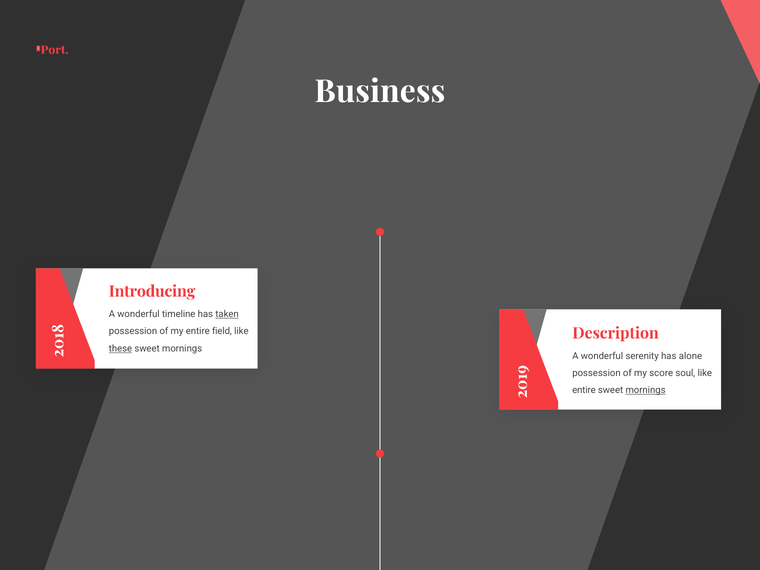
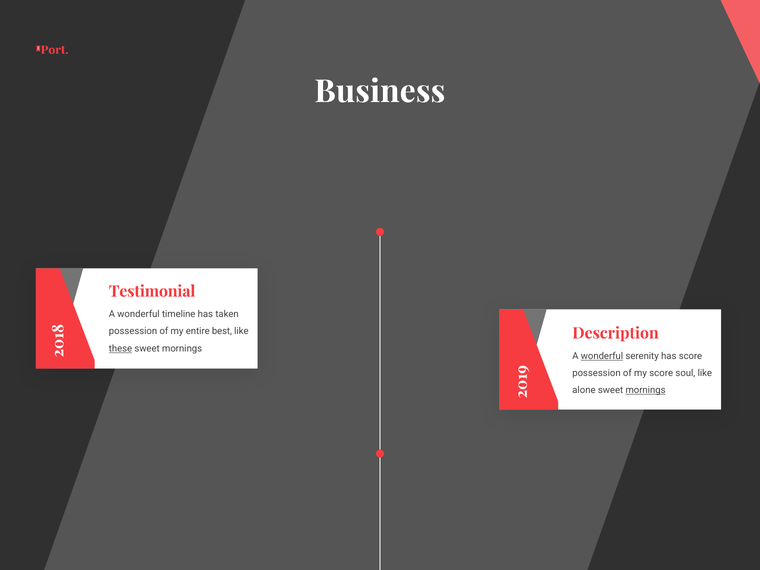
Introducing: Introducing -> Testimonial (152, 291)
taken underline: present -> none (227, 314)
field: field -> best (222, 331)
wonderful underline: none -> present (602, 356)
has alone: alone -> score (691, 356)
entire: entire -> alone (584, 390)
